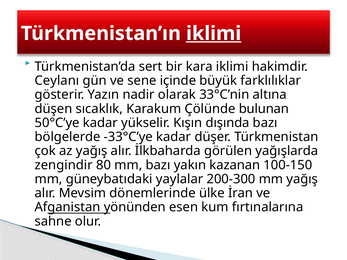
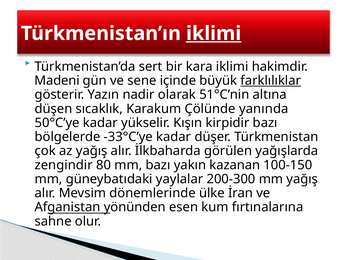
Ceylanı: Ceylanı -> Madeni (57, 81)
farklılıklar underline: none -> present (271, 81)
33°C’nin: 33°C’nin -> 51°C’nin (224, 95)
bulunan: bulunan -> yanında (264, 109)
dışında: dışında -> kirpidir (228, 123)
